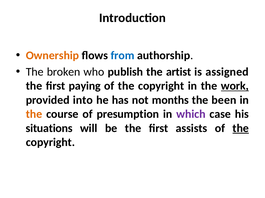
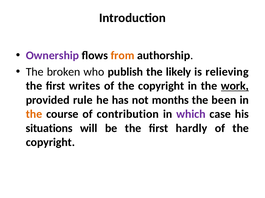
Ownership colour: orange -> purple (52, 56)
from colour: blue -> orange (123, 56)
artist: artist -> likely (179, 72)
assigned: assigned -> relieving (227, 72)
paying: paying -> writes (85, 86)
into: into -> rule (83, 100)
presumption: presumption -> contribution (128, 114)
assists: assists -> hardly (191, 129)
the underline: present -> none (241, 129)
